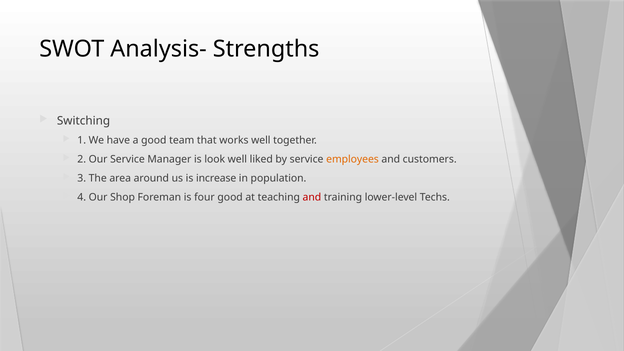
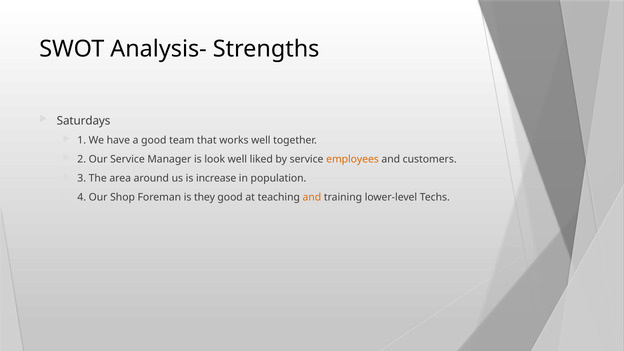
Switching: Switching -> Saturdays (84, 121)
four: four -> they (205, 197)
and colour: red -> orange (312, 197)
